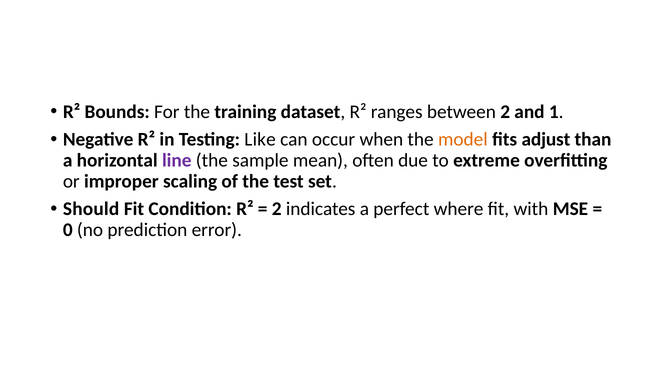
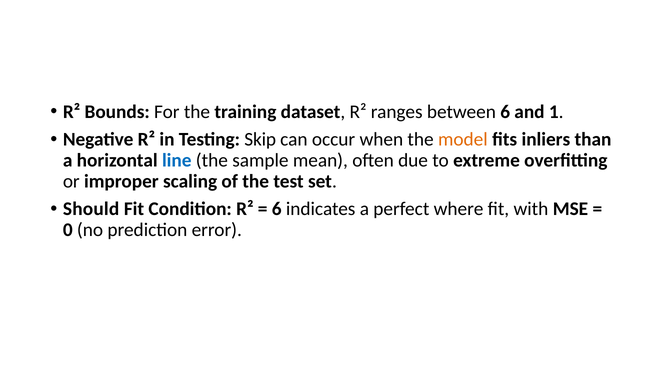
between 2: 2 -> 6 (505, 112)
Like: Like -> Skip (260, 140)
adjust: adjust -> inliers (546, 140)
line colour: purple -> blue (177, 161)
2: 2 -> 6 (277, 209)
